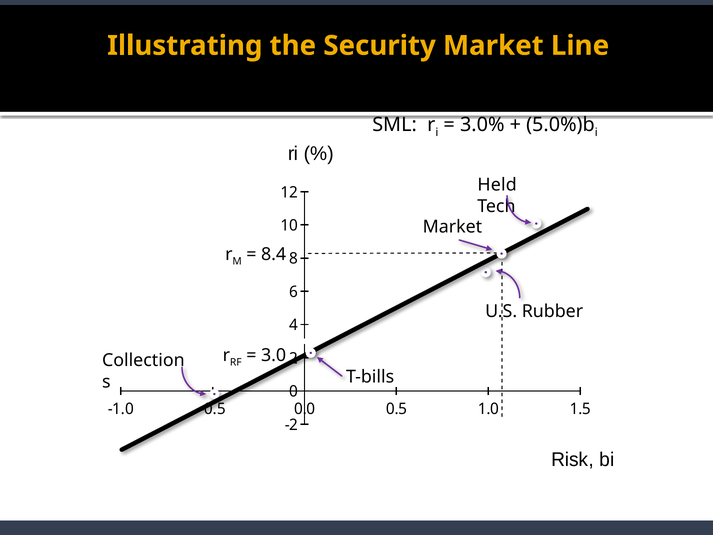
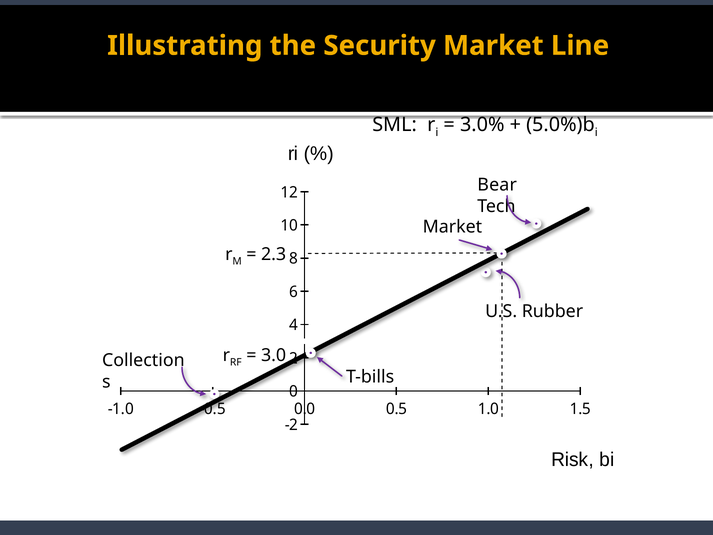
Held: Held -> Bear (497, 185)
8.4: 8.4 -> 2.3 (274, 254)
